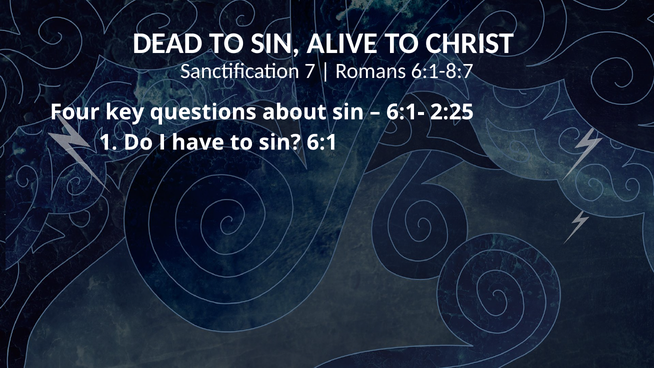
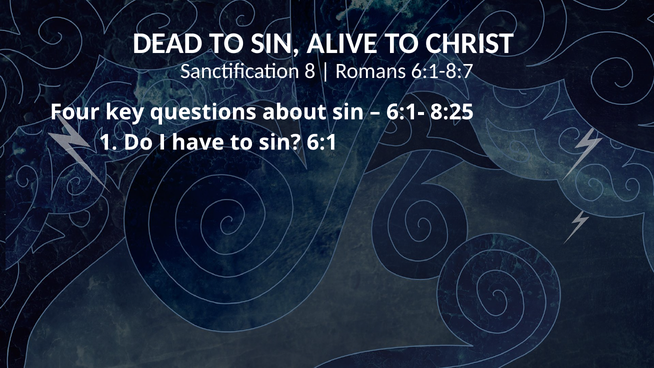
7: 7 -> 8 (310, 71)
2:25: 2:25 -> 8:25 (452, 112)
